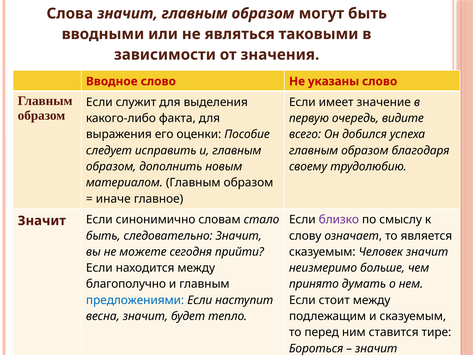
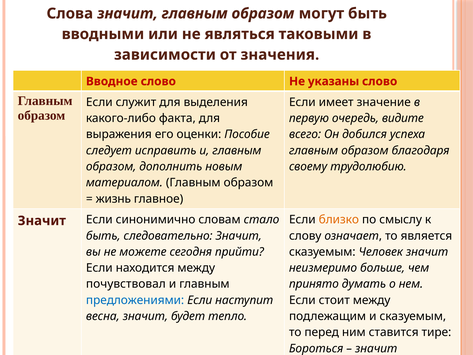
иначе: иначе -> жизнь (113, 199)
близко colour: purple -> orange (339, 220)
благополучно: благополучно -> почувствовал (126, 284)
